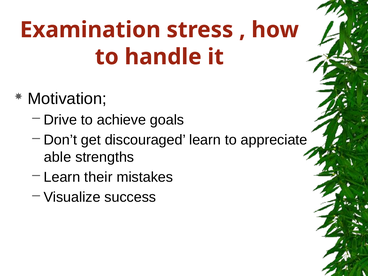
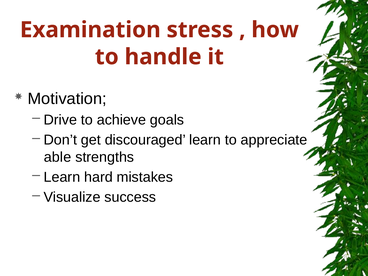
their: their -> hard (98, 177)
